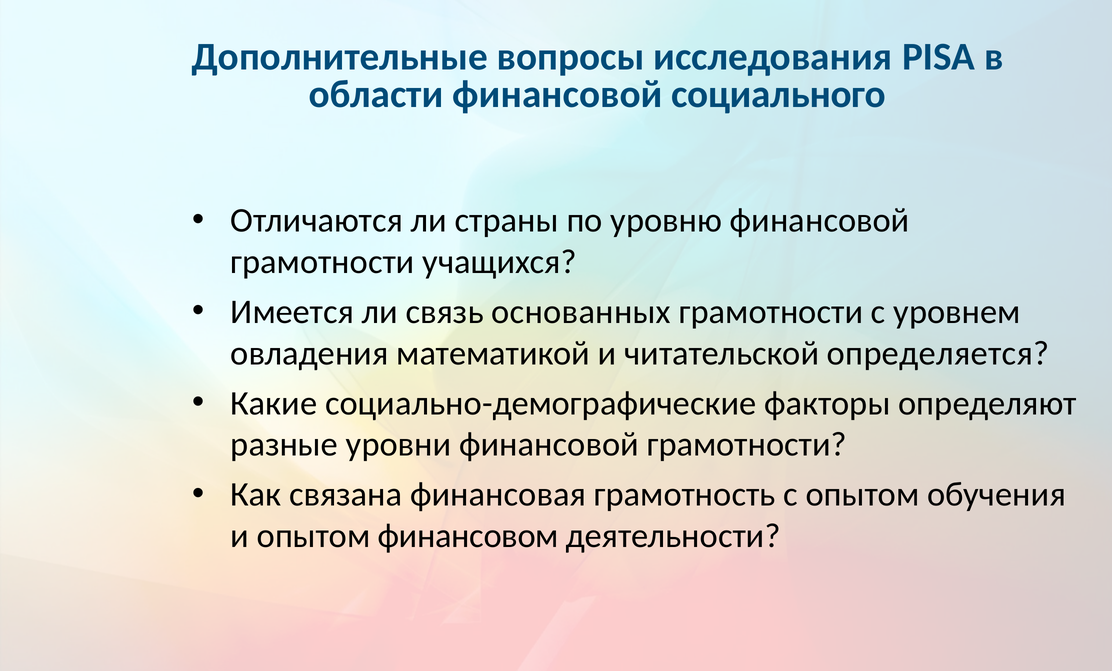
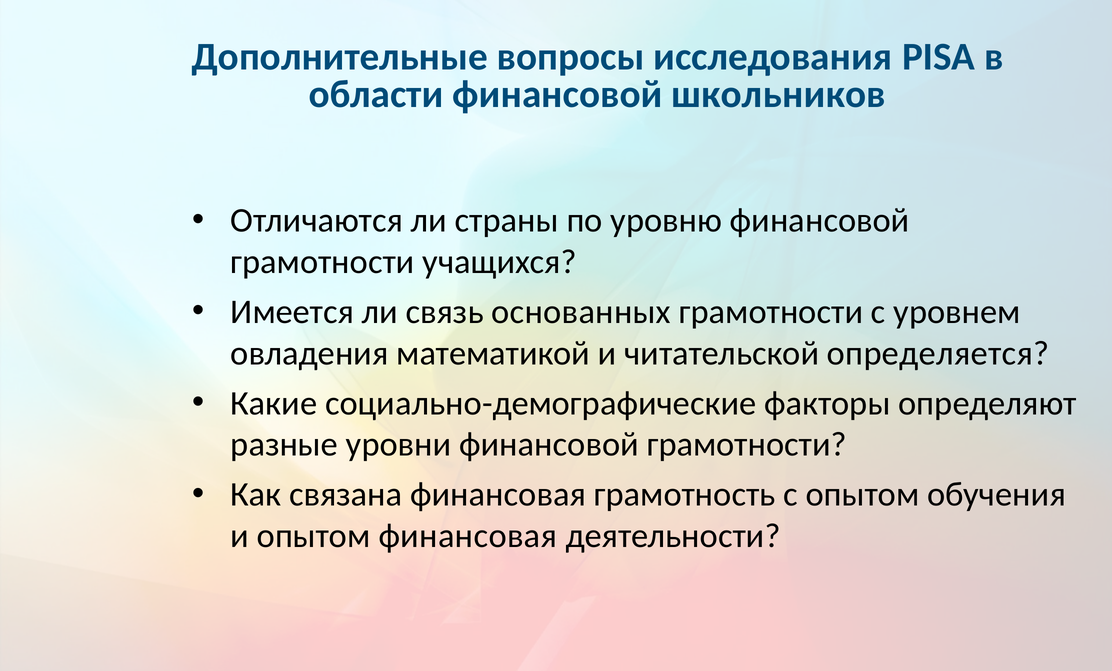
социального: социального -> школьников (778, 94)
опытом финансовом: финансовом -> финансовая (468, 536)
